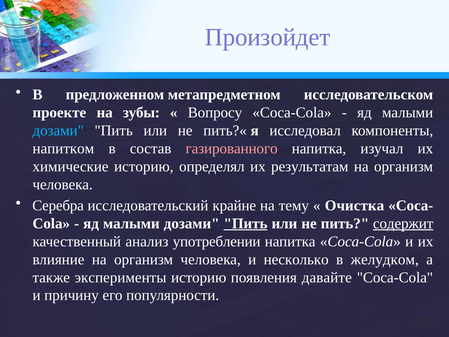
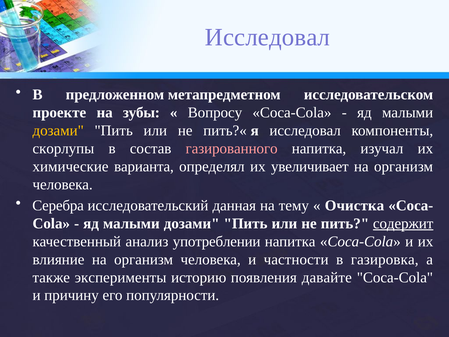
Произойдет: Произойдет -> Исследовал (267, 37)
дозами colour: light blue -> yellow (58, 131)
напитком: напитком -> скорлупы (63, 148)
химические историю: историю -> варианта (144, 166)
результатам: результатам -> увеличивает (310, 166)
крайне: крайне -> данная (234, 205)
Пить underline: present -> none (246, 223)
несколько: несколько -> частности (296, 259)
желудком: желудком -> газировка (385, 259)
